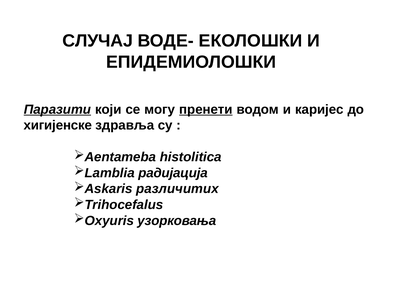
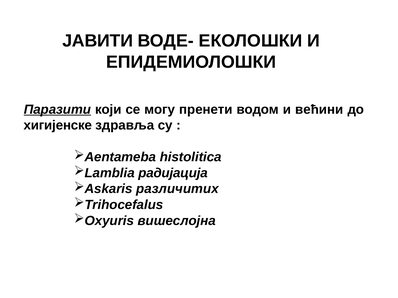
СЛУЧАЈ: СЛУЧАЈ -> ЈАВИТИ (98, 41)
пренети underline: present -> none (206, 110)
каријес: каријес -> већини (319, 110)
узорковања: узорковања -> вишеслојна (177, 221)
